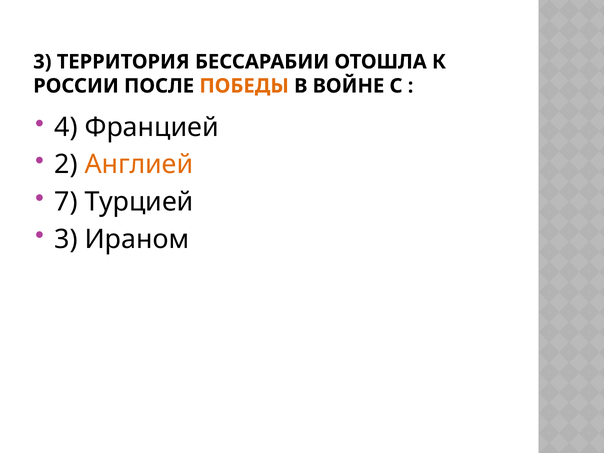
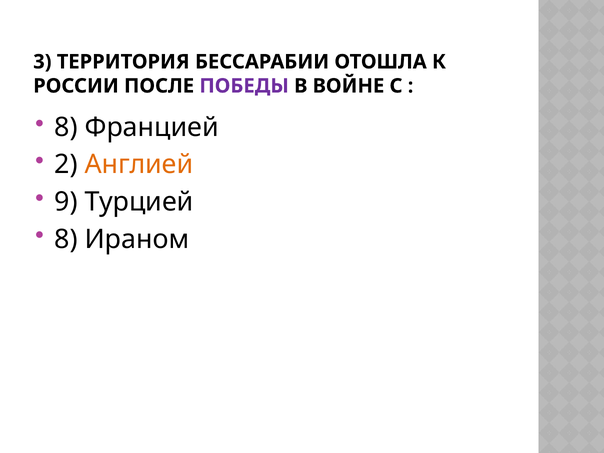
ПОБЕДЫ colour: orange -> purple (244, 86)
4: 4 -> 8 (66, 127)
7: 7 -> 9 (66, 202)
3: 3 -> 8 (66, 239)
